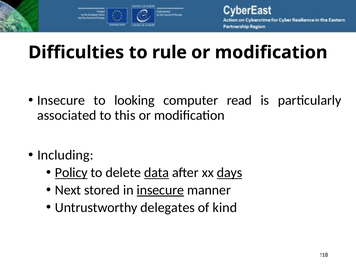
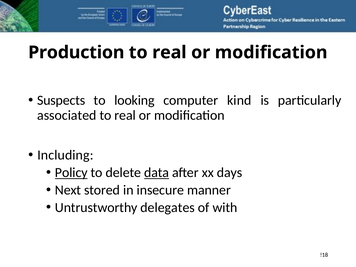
Difficulties: Difficulties -> Production (76, 52)
rule: rule -> real (169, 52)
Insecure: Insecure -> Suspects (61, 100)
read: read -> kind (239, 100)
this: this -> real (125, 115)
days underline: present -> none (230, 173)
insecure underline: present -> none (160, 190)
kind: kind -> with (225, 207)
